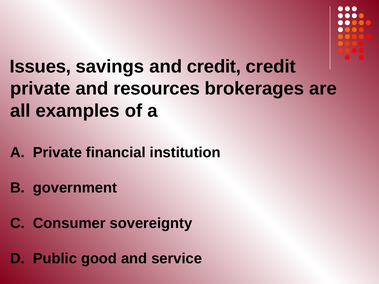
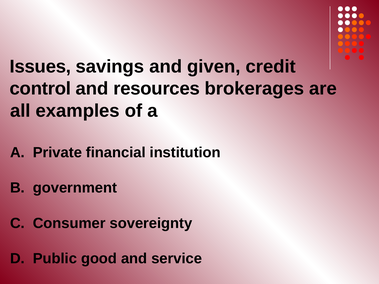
and credit: credit -> given (214, 67)
private: private -> control (40, 89)
